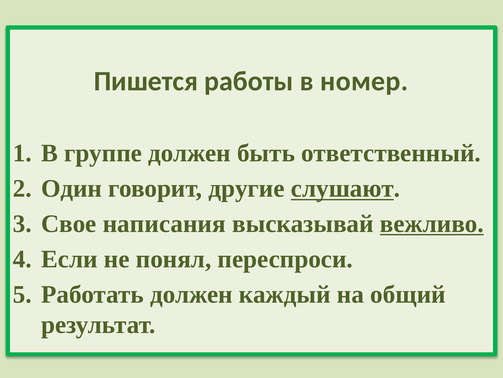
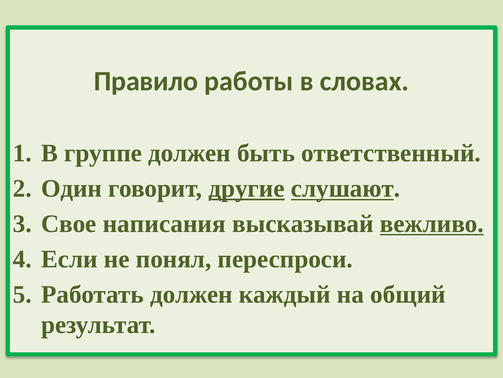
Пишется: Пишется -> Правило (146, 81)
номер: номер -> словах (364, 81)
другие underline: none -> present (247, 188)
